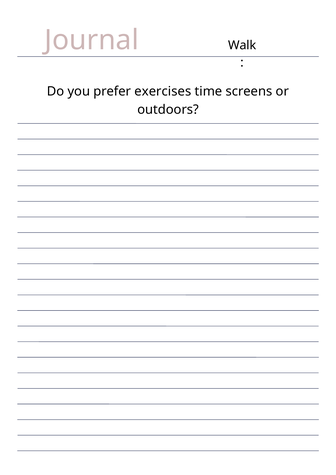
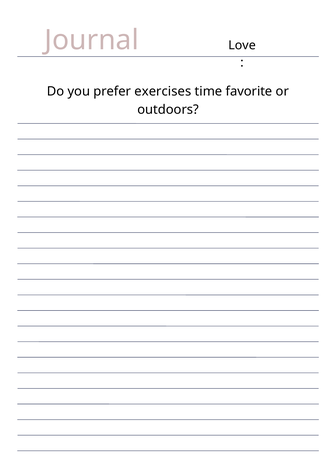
Walk: Walk -> Love (242, 45)
screens: screens -> favorite (249, 91)
